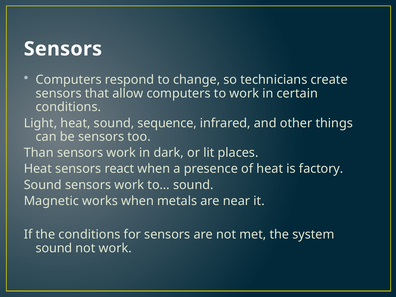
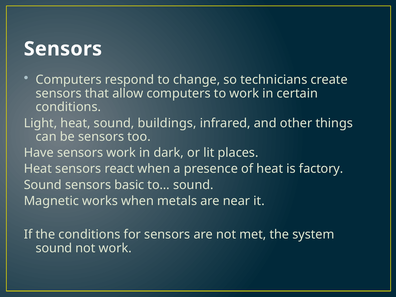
sequence: sequence -> buildings (167, 123)
Than: Than -> Have (39, 153)
Sound sensors work: work -> basic (129, 185)
